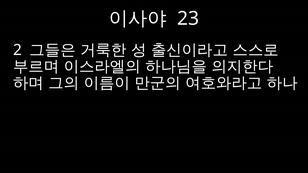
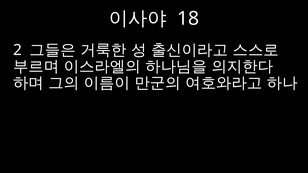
23: 23 -> 18 (188, 19)
